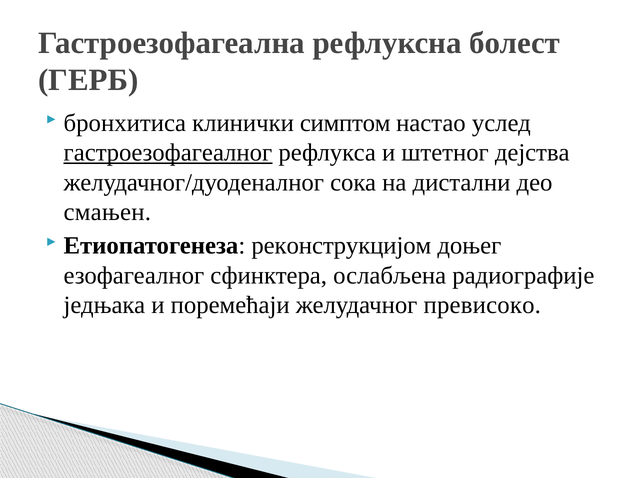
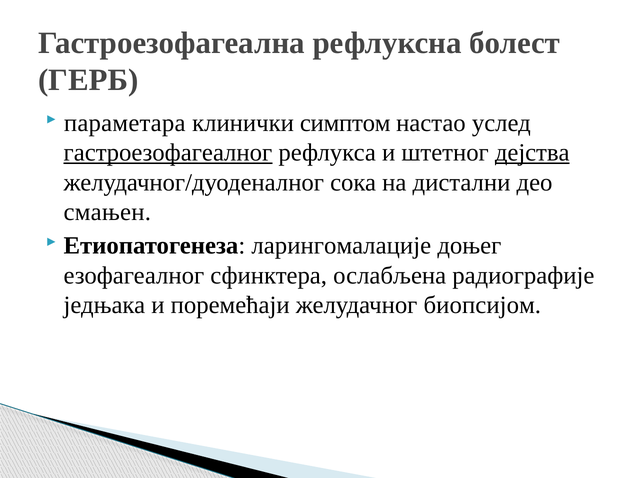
бронхитиса: бронхитиса -> параметара (125, 123)
дејства underline: none -> present (532, 153)
реконструкцијом: реконструкцијом -> ларингомалације (341, 245)
превисоко: превисоко -> биопсијом (482, 305)
